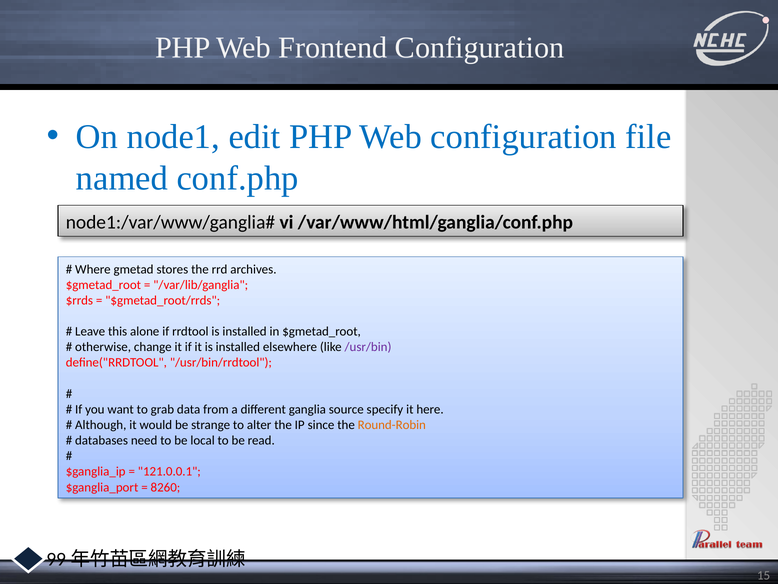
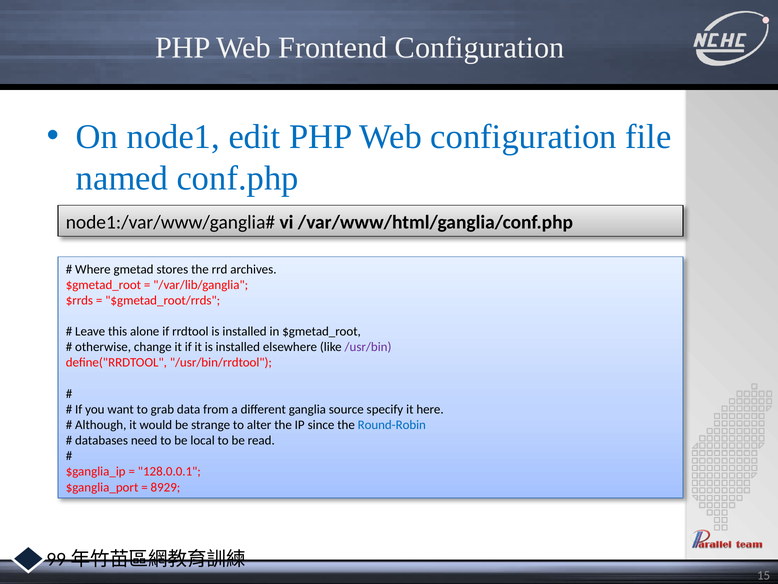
Round-Robin colour: orange -> blue (392, 425)
121.0.0.1: 121.0.0.1 -> 128.0.0.1 (169, 471)
8260: 8260 -> 8929 (165, 487)
